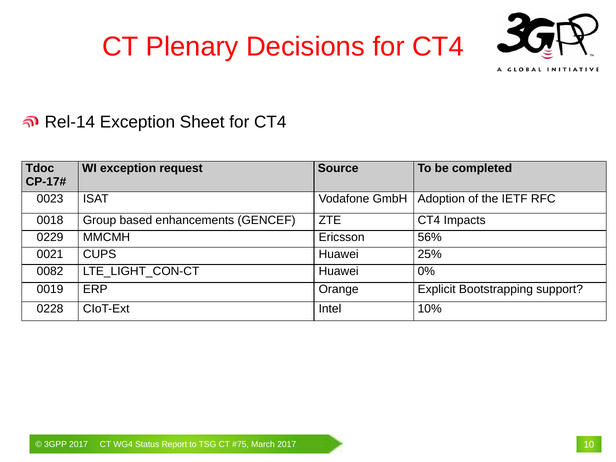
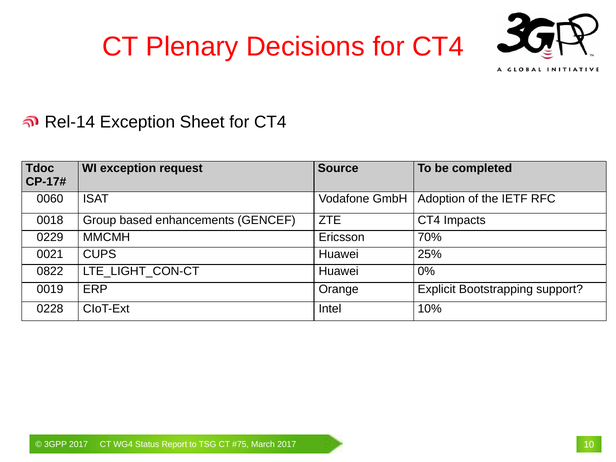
0023: 0023 -> 0060 (50, 199)
56%: 56% -> 70% (430, 237)
0082: 0082 -> 0822 (50, 271)
